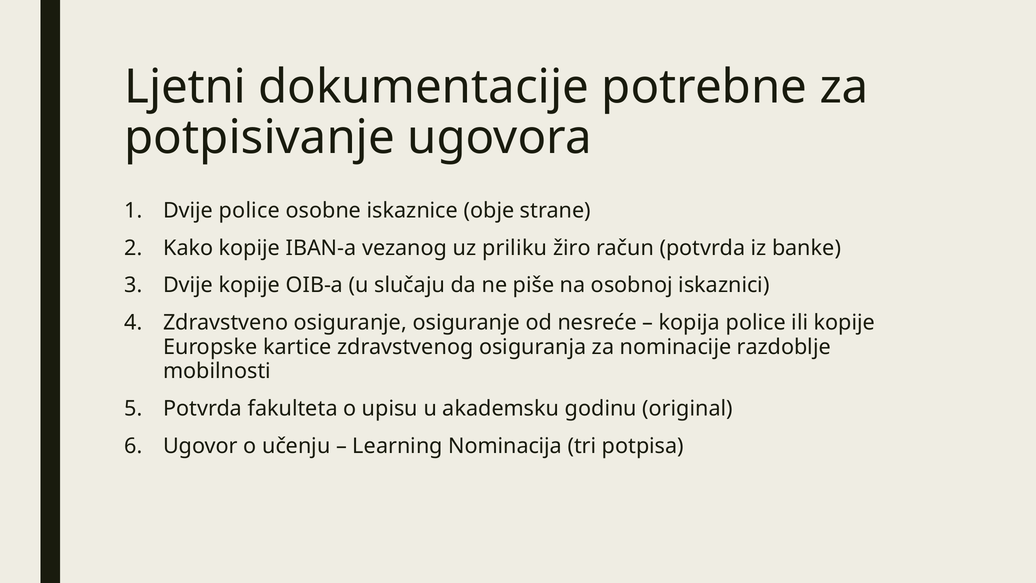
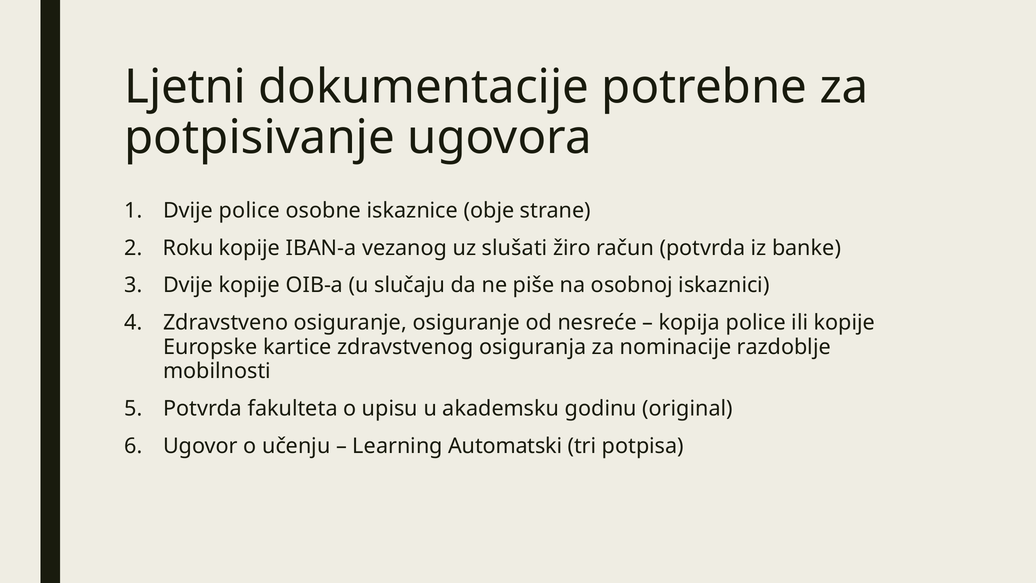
Kako: Kako -> Roku (188, 248)
priliku: priliku -> slušati (515, 248)
Nominacija: Nominacija -> Automatski (505, 446)
